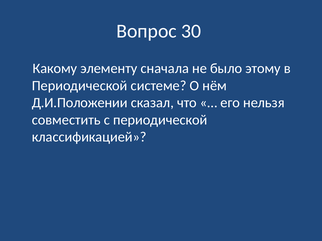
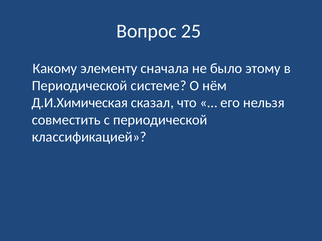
30: 30 -> 25 (191, 31)
Д.И.Положении: Д.И.Положении -> Д.И.Химическая (80, 103)
